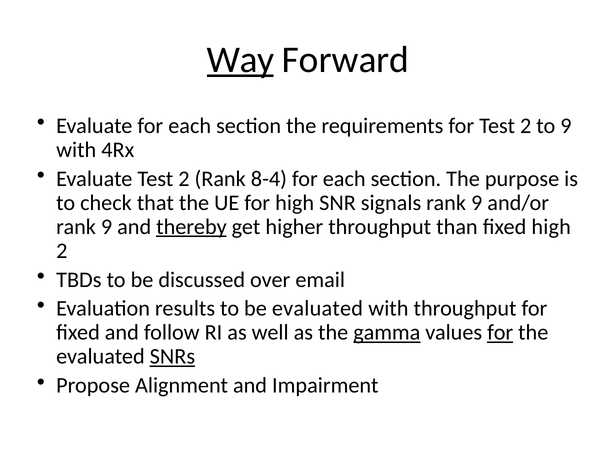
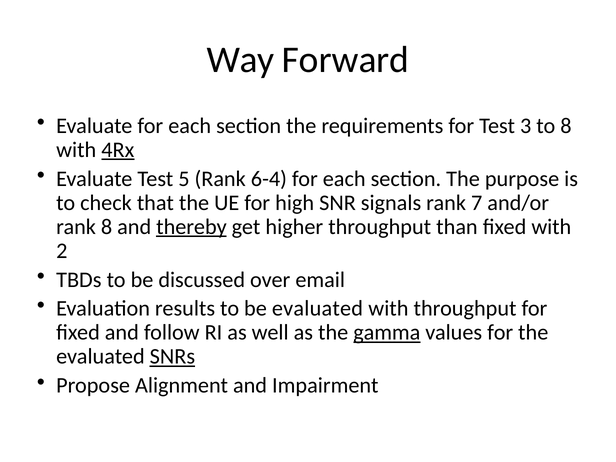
Way underline: present -> none (240, 60)
for Test 2: 2 -> 3 (526, 126)
to 9: 9 -> 8 (566, 126)
4Rx underline: none -> present (118, 150)
Evaluate Test 2: 2 -> 5 (184, 179)
8-4: 8-4 -> 6-4 (269, 179)
signals rank 9: 9 -> 7 (477, 203)
9: 9 -> 8 (107, 227)
fixed high: high -> with (551, 227)
for underline: present -> none (500, 333)
